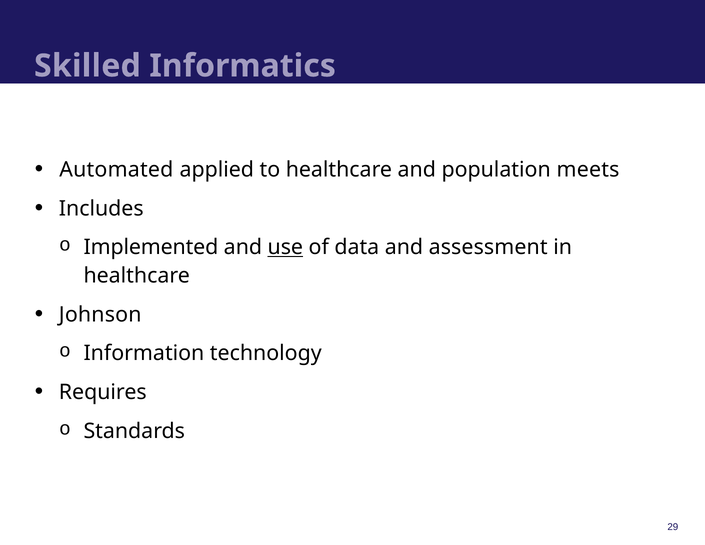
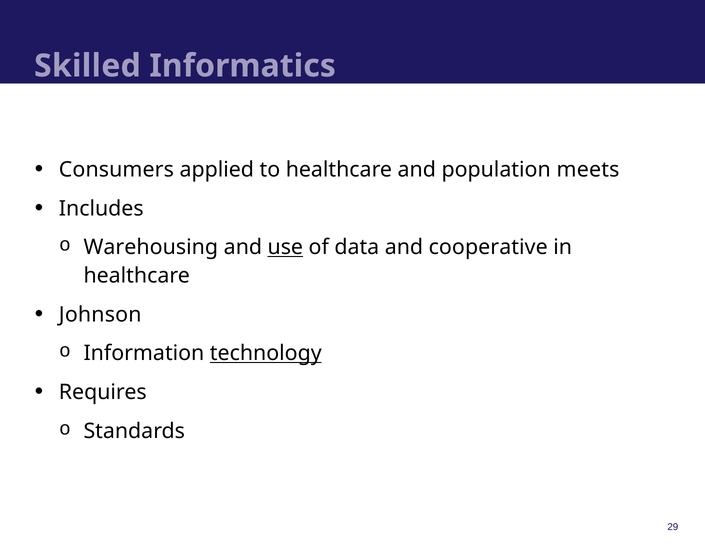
Automated: Automated -> Consumers (116, 170)
Implemented: Implemented -> Warehousing (151, 247)
assessment: assessment -> cooperative (488, 247)
technology underline: none -> present (266, 353)
